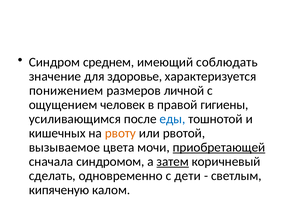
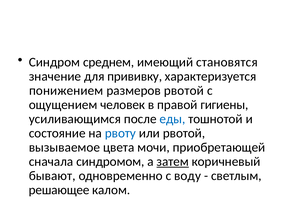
соблюдать: соблюдать -> становятся (227, 62)
здоровье: здоровье -> прививку (135, 76)
размеров личной: личной -> рвотой (184, 91)
кишечных: кишечных -> состояние (57, 133)
рвоту colour: orange -> blue (120, 133)
приобретающей underline: present -> none (219, 147)
сделать: сделать -> бывают (52, 176)
дети: дети -> воду (188, 176)
кипяченую: кипяченую -> решающее (59, 190)
